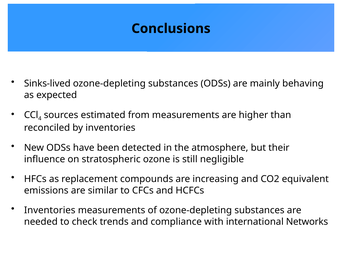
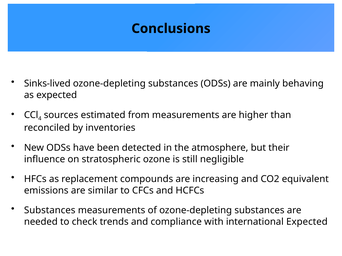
Inventories: Inventories -> Substances (50, 211)
international Networks: Networks -> Expected (307, 222)
